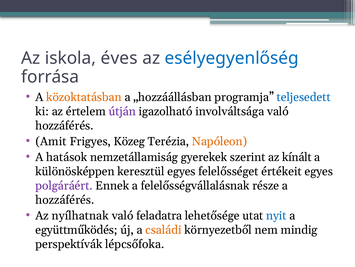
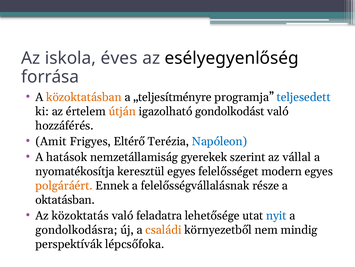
esélyegyenlőség colour: blue -> black (232, 58)
„hozzáállásban: „hozzáállásban -> „teljesítményre (172, 97)
útján colour: purple -> orange (122, 111)
involváltsága: involváltsága -> gondolkodást (230, 111)
Közeg: Közeg -> Eltérő (129, 141)
Napóleon colour: orange -> blue (219, 141)
kínált: kínált -> vállal (297, 157)
különösképpen: különösképpen -> nyomatékosítja (75, 171)
értékeit: értékeit -> modern (282, 171)
polgáráért colour: purple -> orange (64, 185)
hozzáférés: hozzáférés -> oktatásban (65, 199)
nyílhatnak: nyílhatnak -> közoktatás (80, 215)
együttműködés: együttműködés -> gondolkodásra (76, 229)
